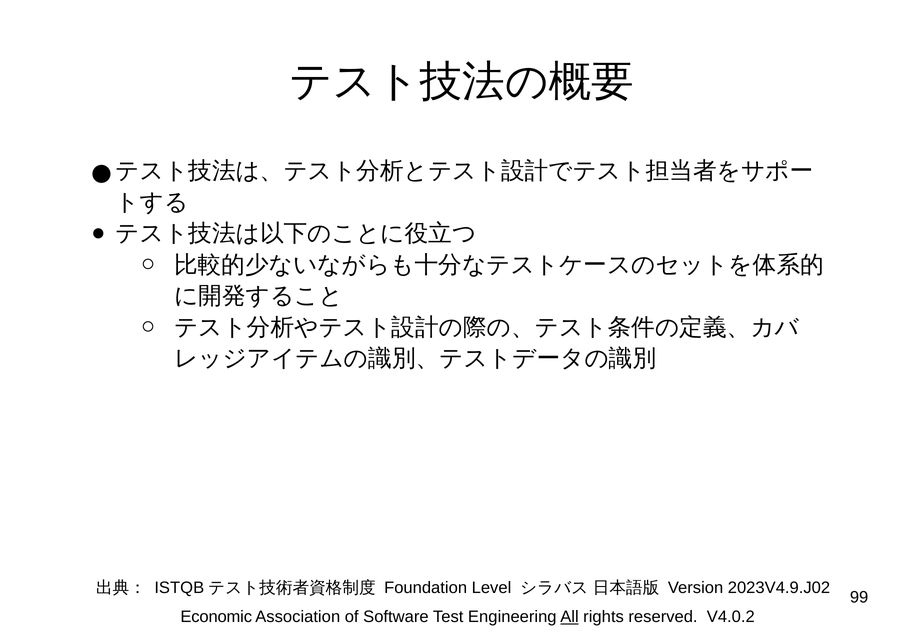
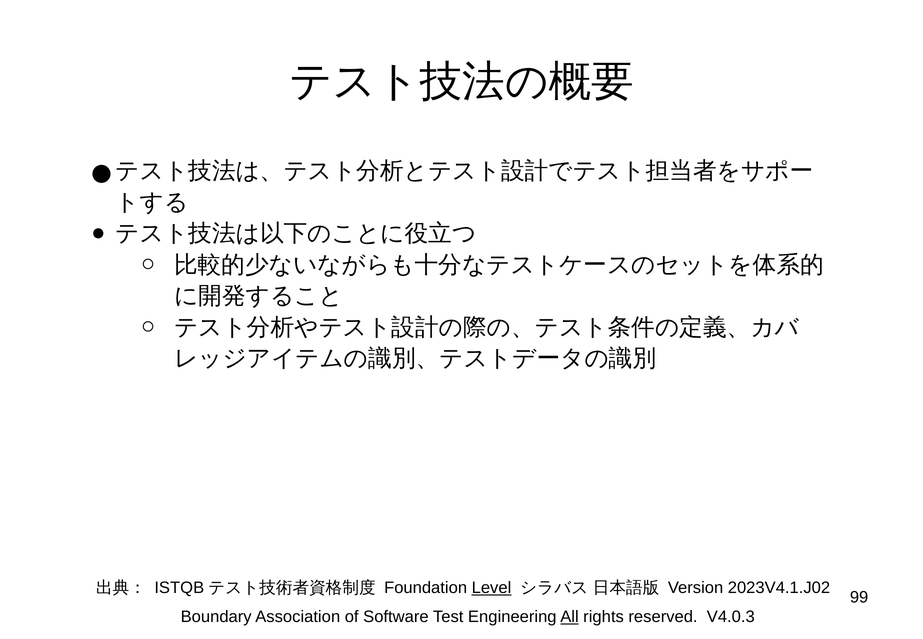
Level underline: none -> present (491, 588)
2023V4.9.J02: 2023V4.9.J02 -> 2023V4.1.J02 (779, 588)
Economic: Economic -> Boundary (216, 617)
V4.0.2: V4.0.2 -> V4.0.3 (731, 617)
